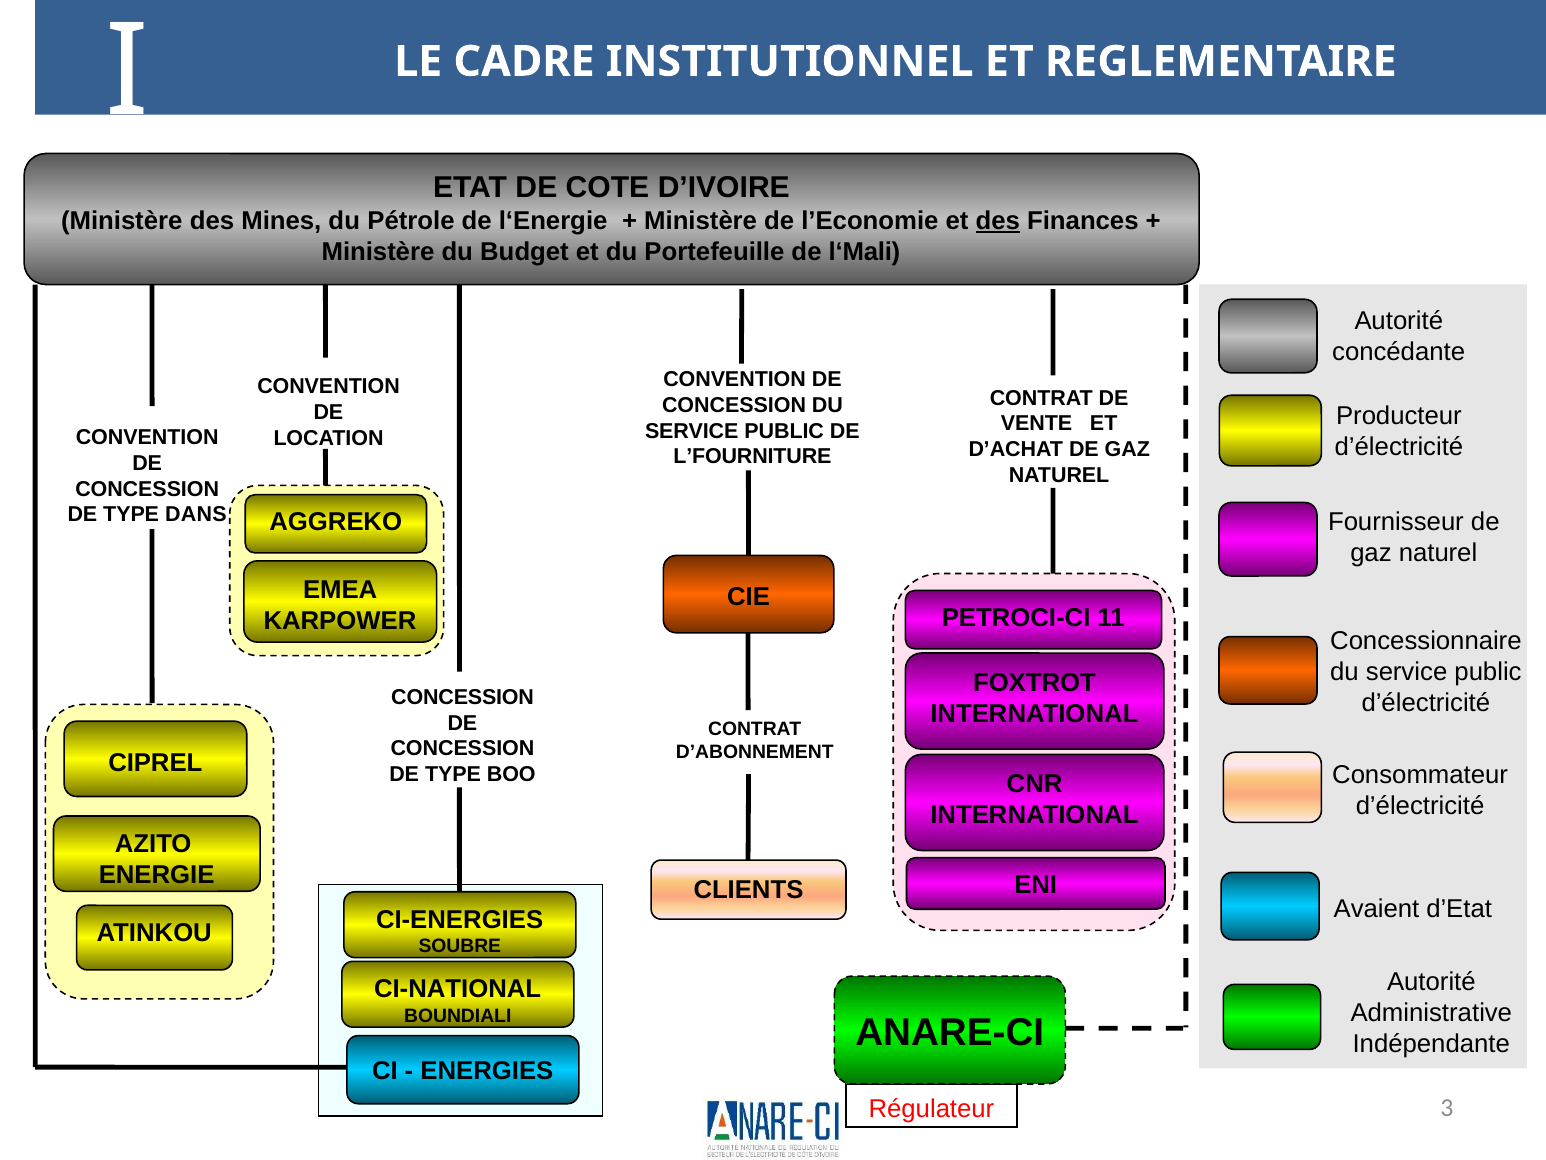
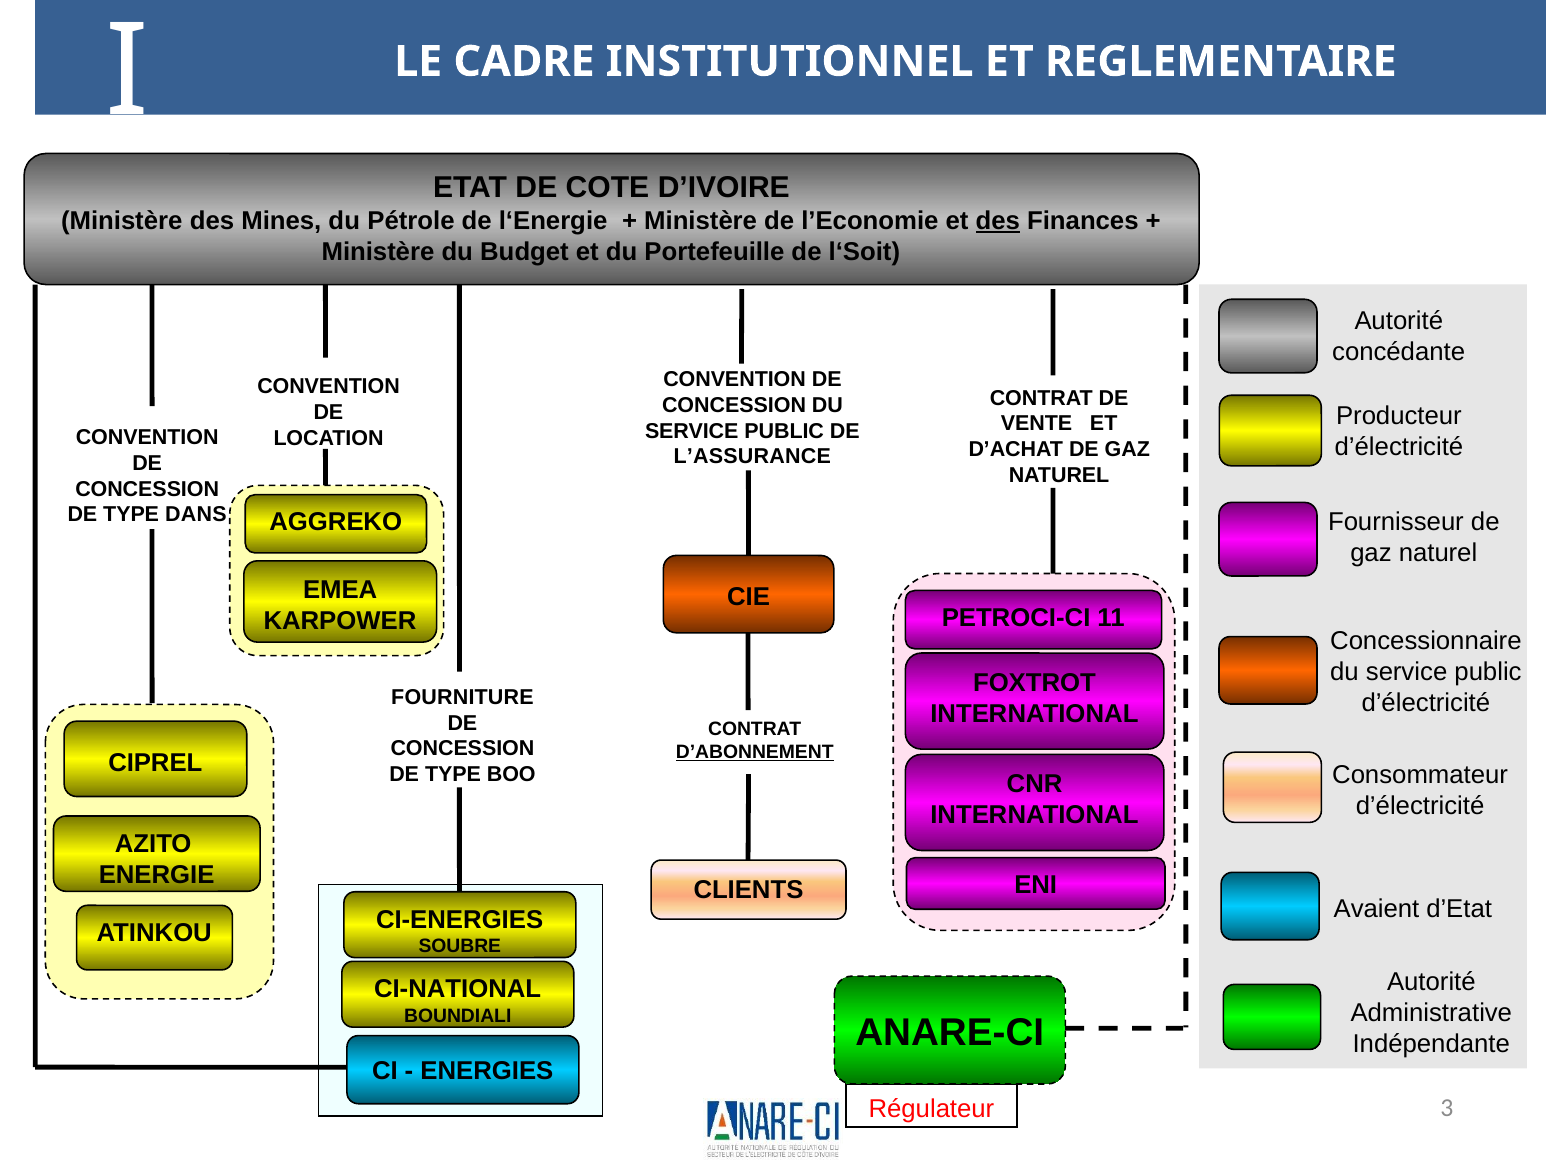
l‘Mali: l‘Mali -> l‘Soit (864, 252)
L’FOURNITURE: L’FOURNITURE -> L’ASSURANCE (752, 457)
CONCESSION: CONCESSION -> FOURNITURE (462, 697)
D’ABONNEMENT underline: none -> present (755, 752)
